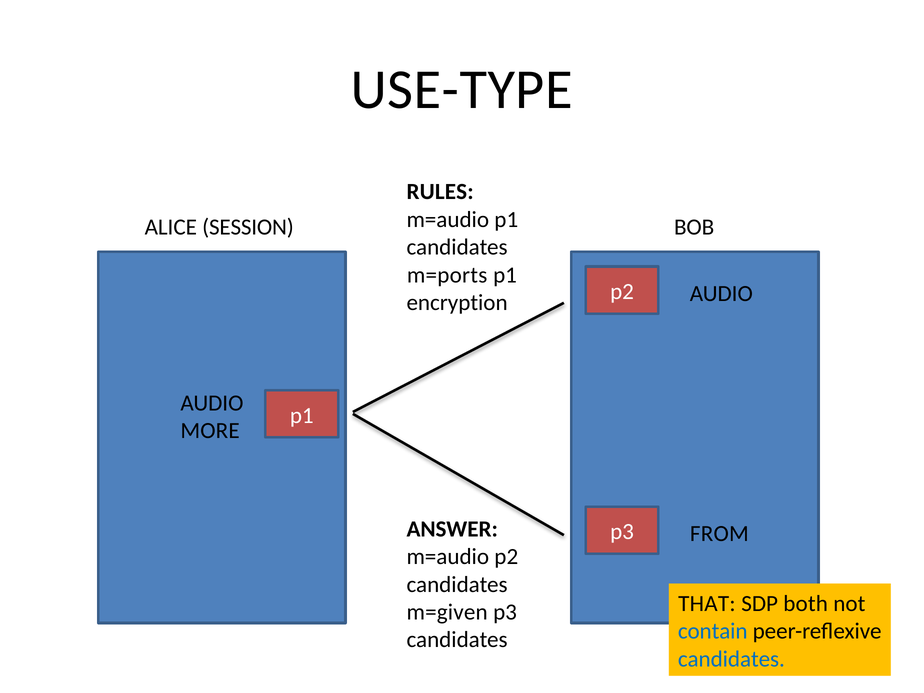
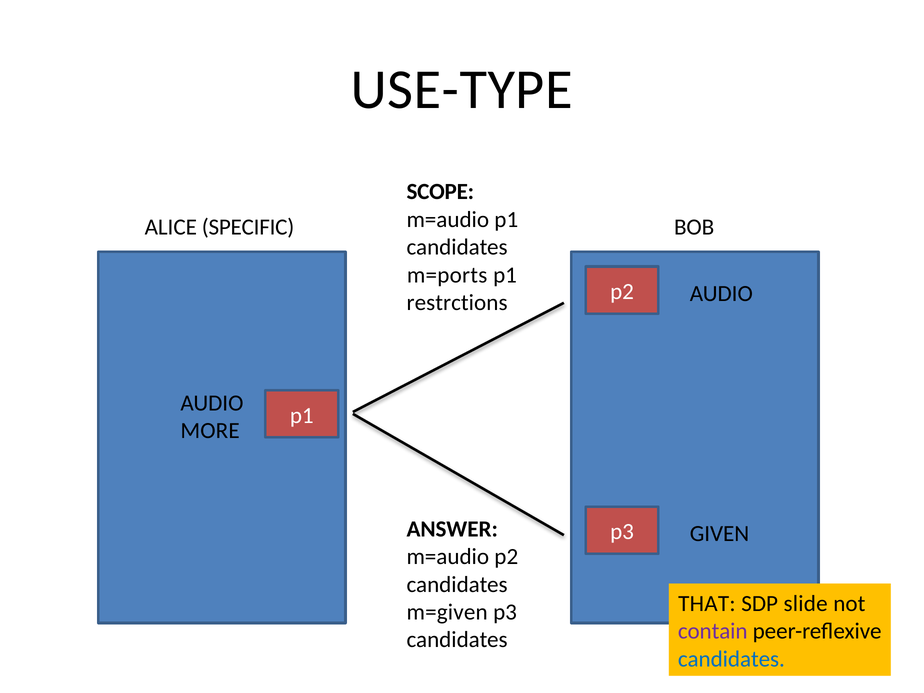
RULES: RULES -> SCOPE (440, 192)
SESSION: SESSION -> SPECIFIC (248, 227)
encryption: encryption -> restrctions (457, 303)
FROM: FROM -> GIVEN (719, 534)
both: both -> slide (806, 604)
contain colour: blue -> purple (713, 631)
